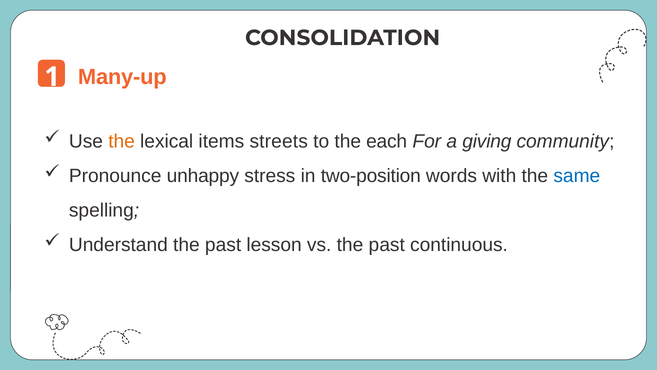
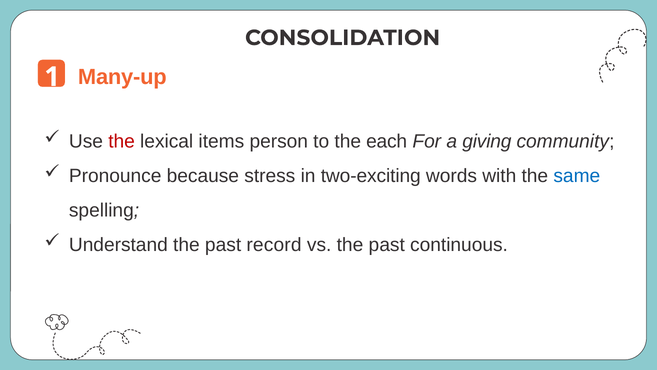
the colour: orange -> red (122, 141)
streets: streets -> person (279, 141)
unhappy: unhappy -> because (203, 176)
two-position: two-position -> two-exciting (371, 176)
lesson: lesson -> record (274, 245)
